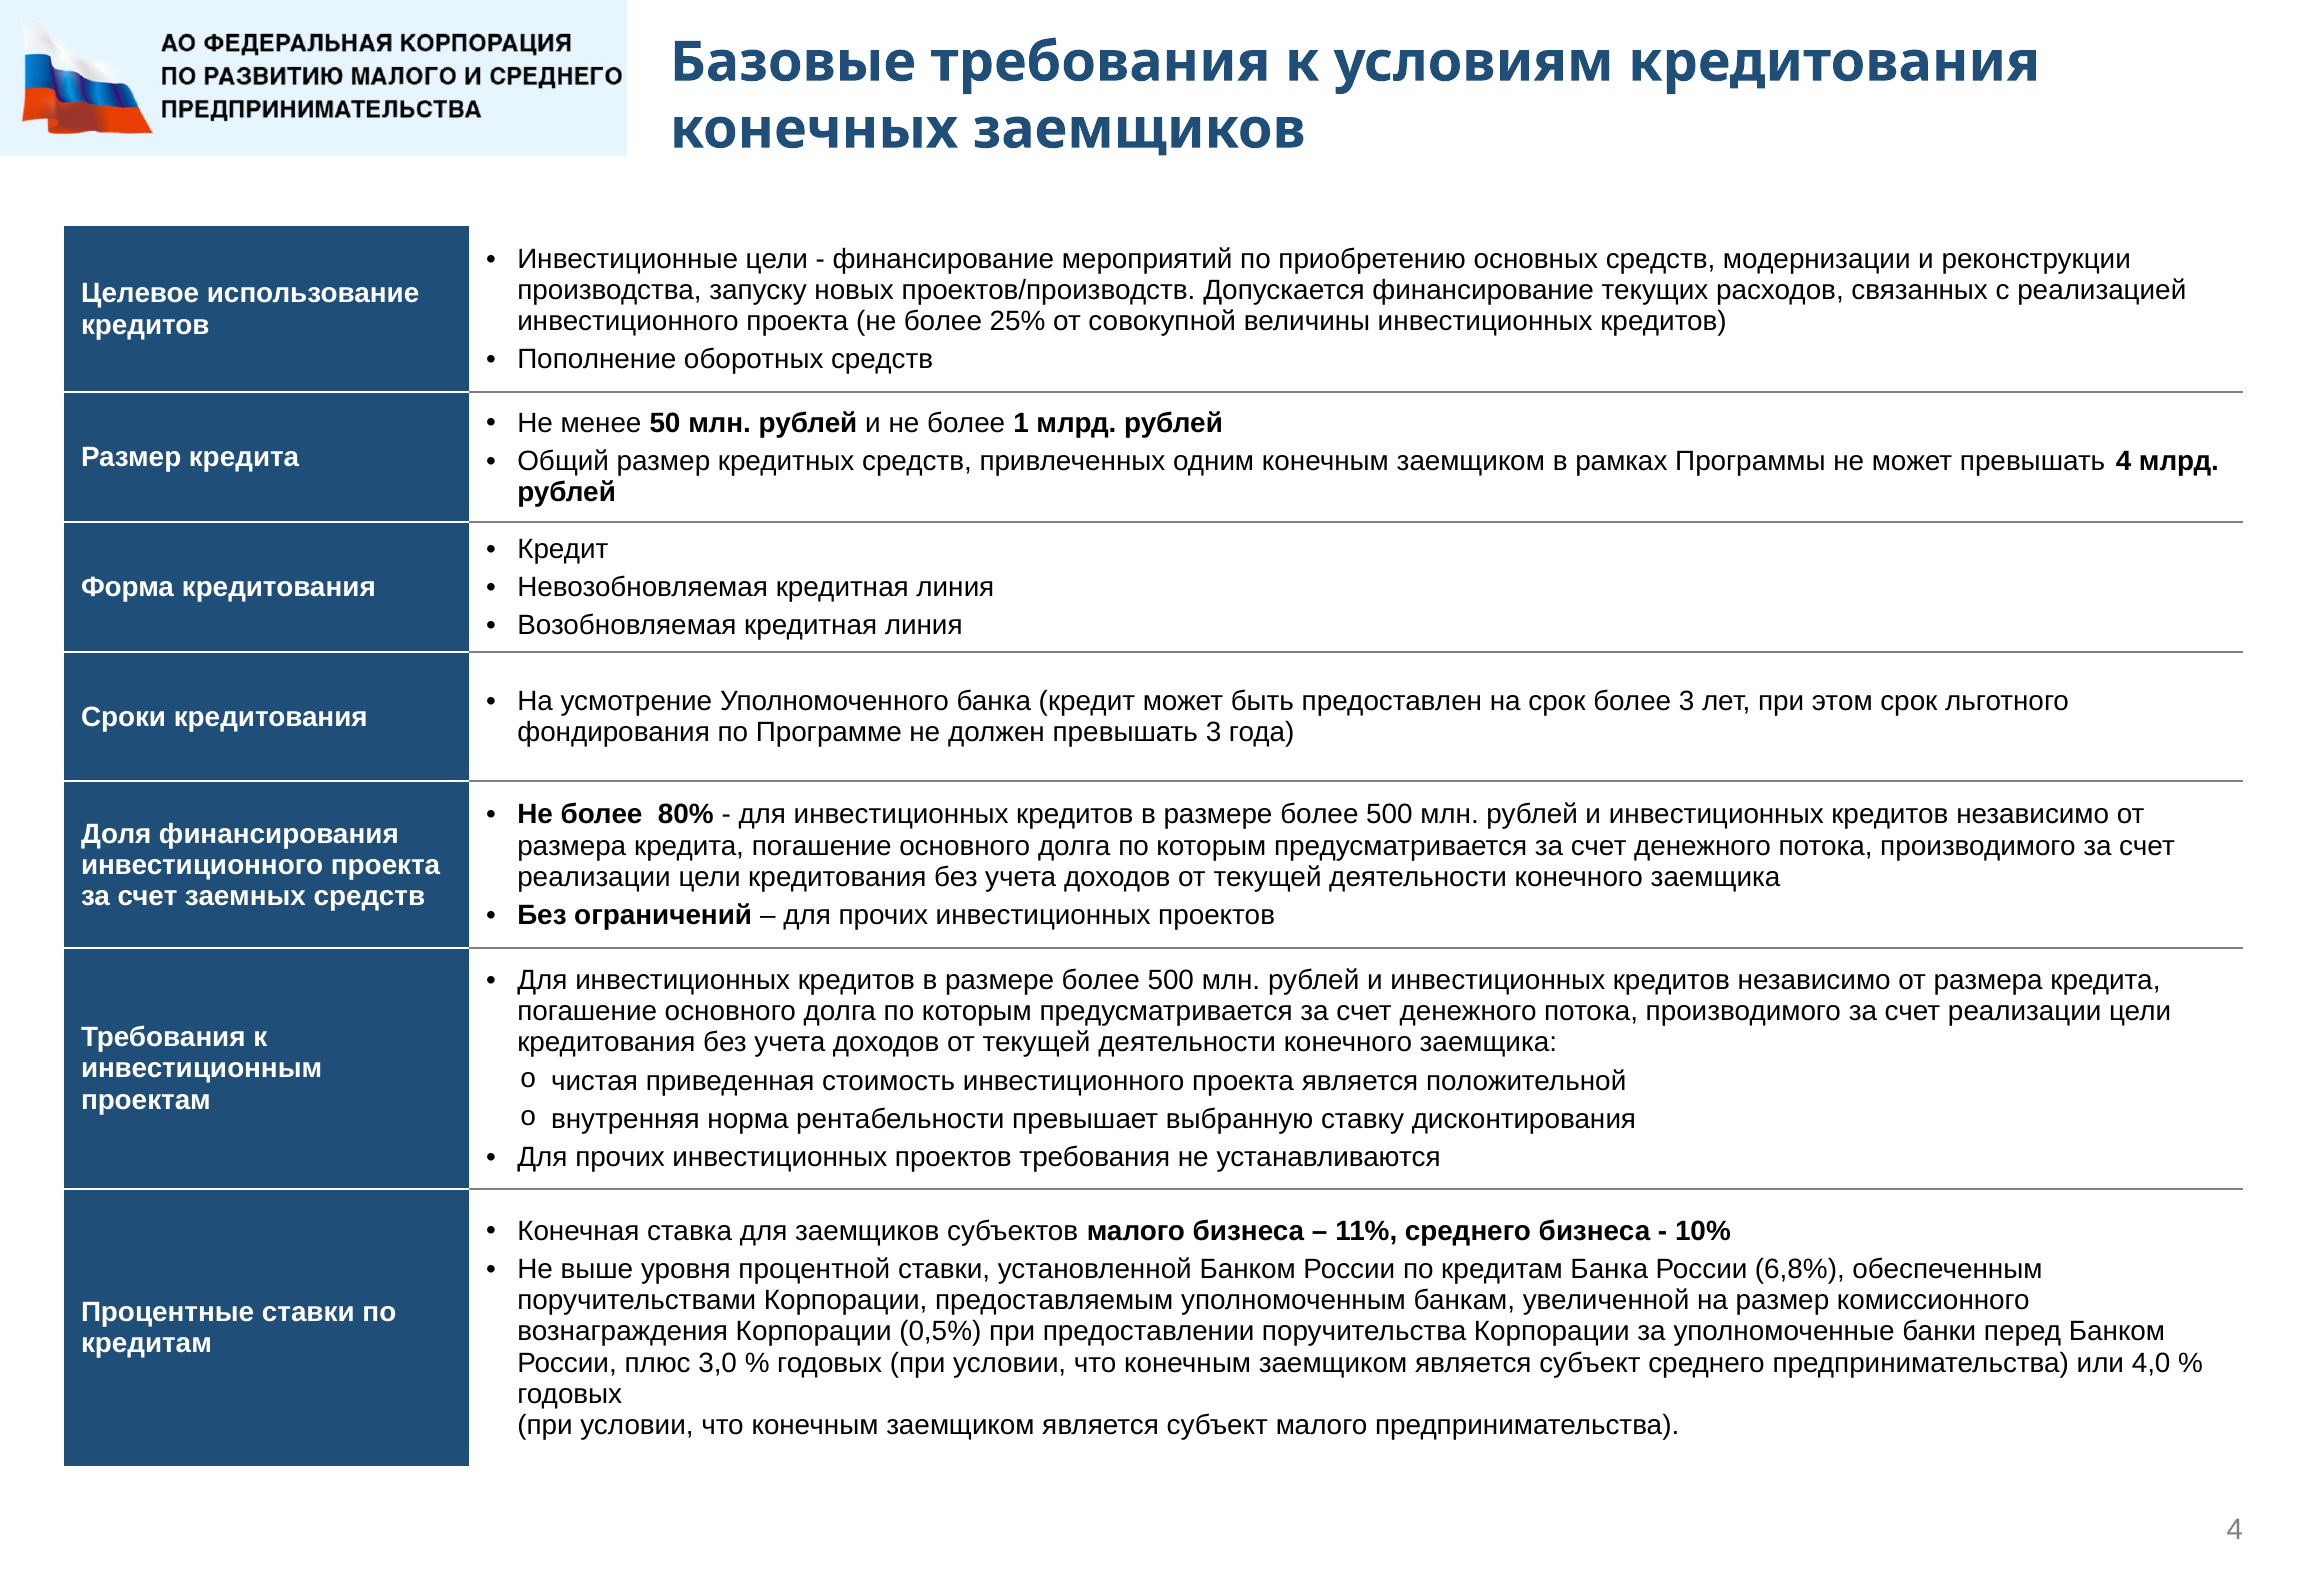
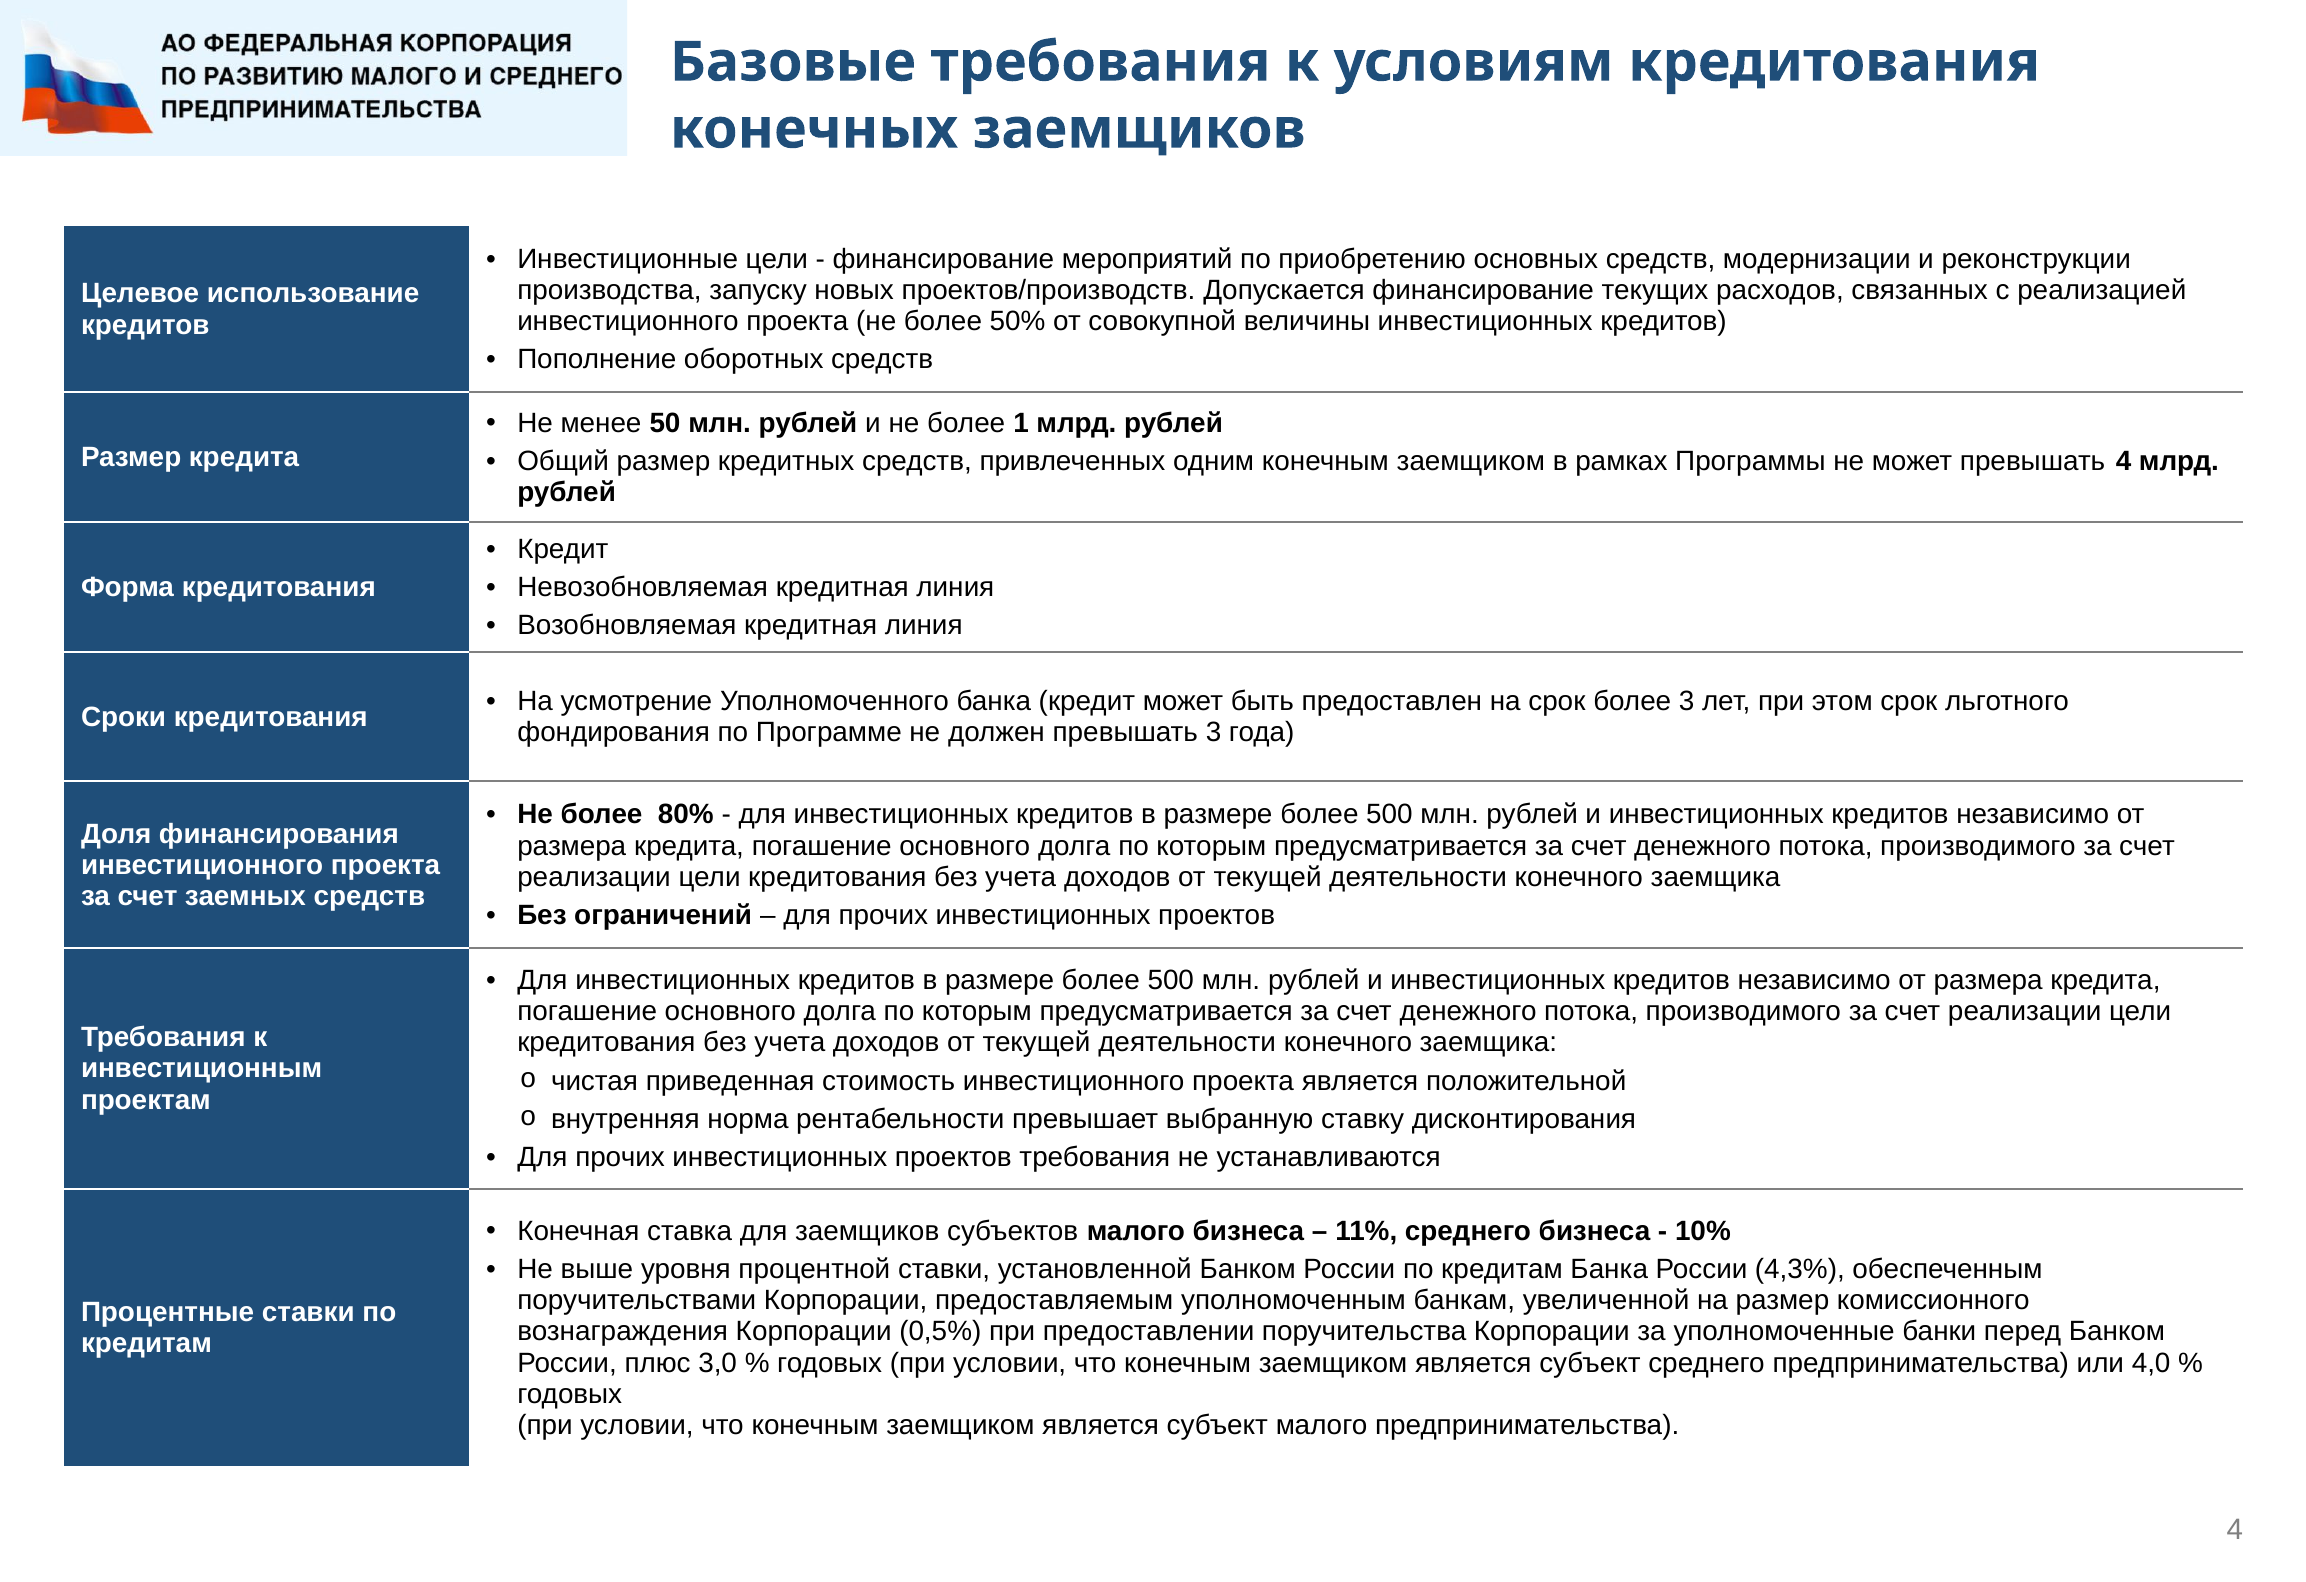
25%: 25% -> 50% (1018, 321)
6,8%: 6,8% -> 4,3% (1800, 1269)
